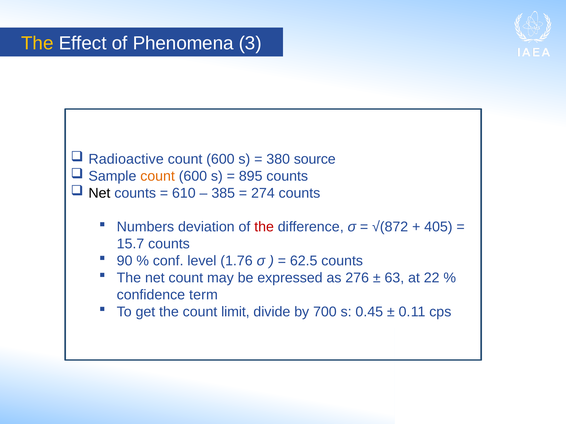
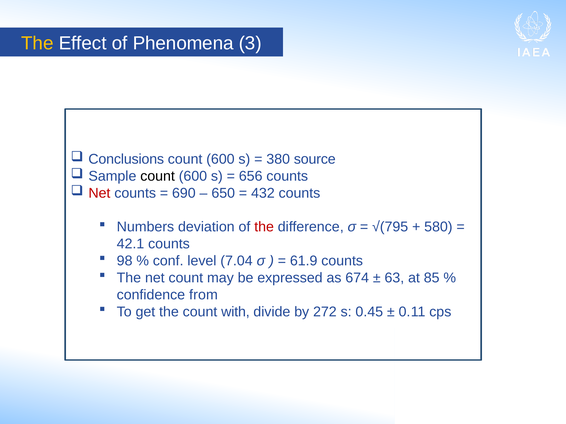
Radioactive: Radioactive -> Conclusions (126, 159)
count colour: orange -> black (158, 176)
895: 895 -> 656 (251, 176)
Net colour: black -> red (99, 193)
610: 610 -> 690 (184, 193)
385: 385 -> 650 (223, 193)
274: 274 -> 432 (263, 193)
√(872: √(872 -> √(795 (390, 227)
405: 405 -> 580 (438, 227)
15.7: 15.7 -> 42.1 (130, 244)
90: 90 -> 98 (125, 261)
1.76: 1.76 -> 7.04 (237, 261)
62.5: 62.5 -> 61.9 (304, 261)
276: 276 -> 674 (357, 278)
22: 22 -> 85 (432, 278)
term: term -> from (203, 295)
limit: limit -> with (235, 312)
700: 700 -> 272 (325, 312)
